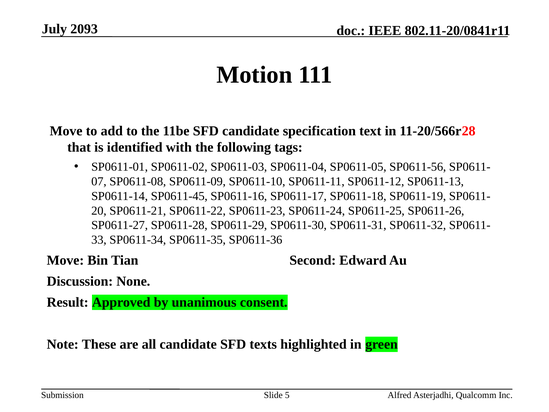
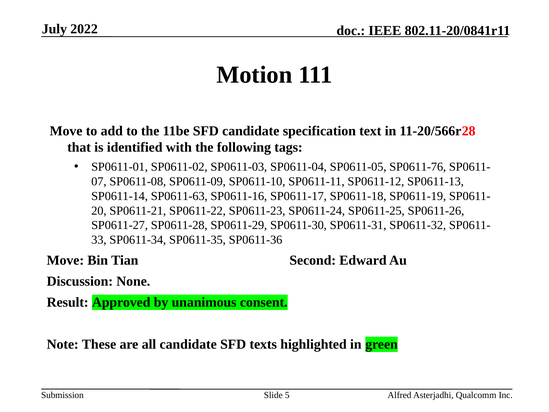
2093: 2093 -> 2022 (84, 29)
SP0611-56: SP0611-56 -> SP0611-76 (418, 167)
SP0611-45: SP0611-45 -> SP0611-63 (179, 196)
